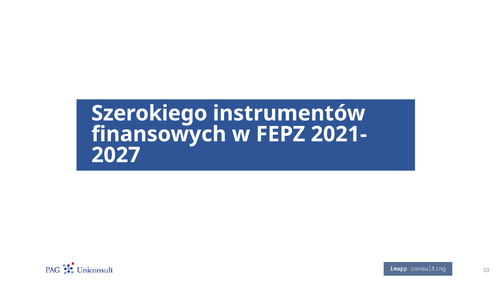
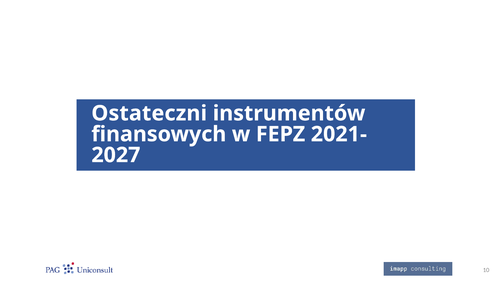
Szerokiego: Szerokiego -> Ostateczni (149, 113)
